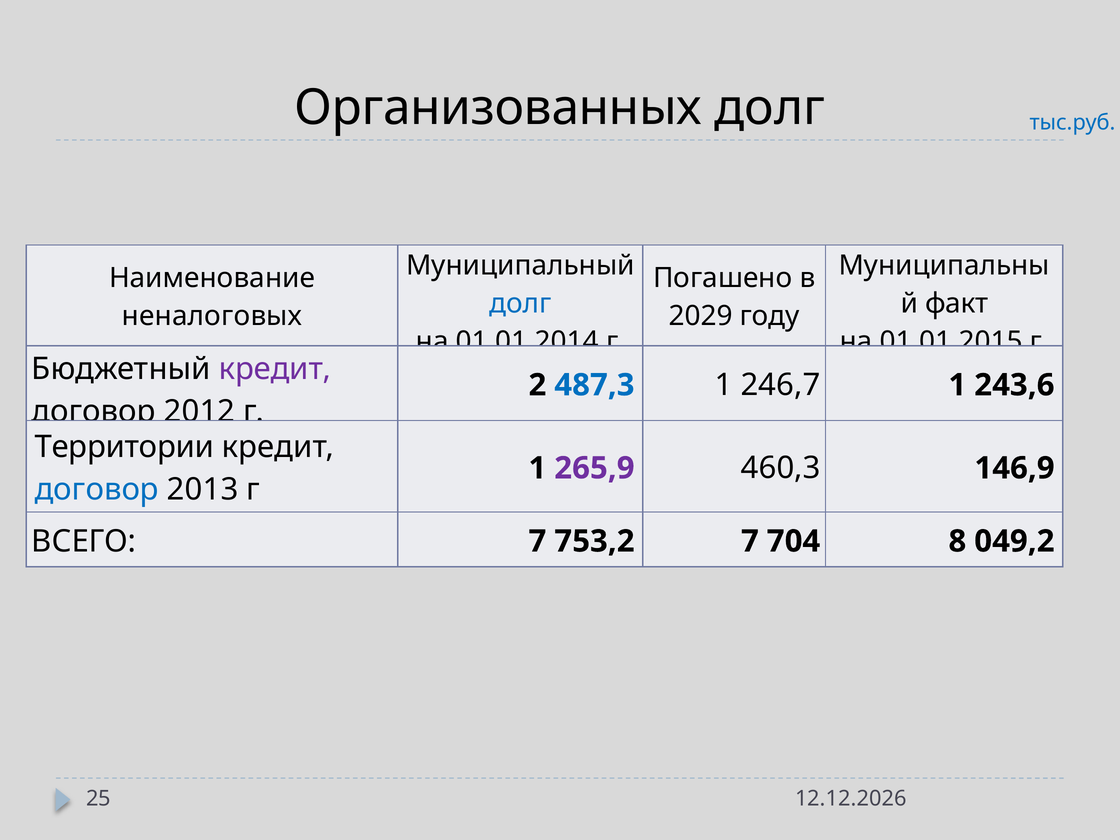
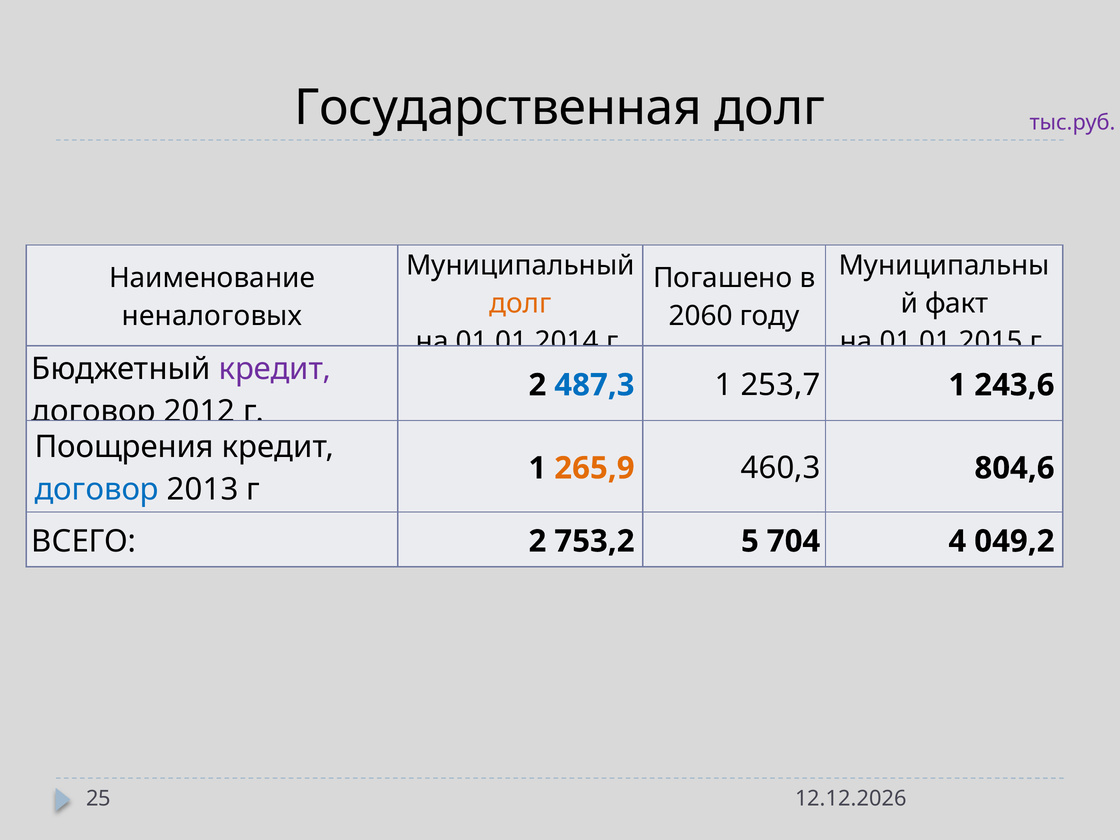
Организованных: Организованных -> Государственная (498, 108)
тыс.руб colour: blue -> purple (1073, 123)
долг colour: blue -> orange (520, 304)
2029: 2029 -> 2060 (701, 316)
246,7: 246,7 -> 253,7 (780, 385)
Территории: Территории -> Поощрения (124, 447)
265,9 colour: purple -> orange (594, 468)
146,9: 146,9 -> 804,6 (1015, 468)
ВСЕГО 7: 7 -> 2 (537, 541)
753,2 7: 7 -> 5 (750, 541)
8: 8 -> 4 (957, 541)
